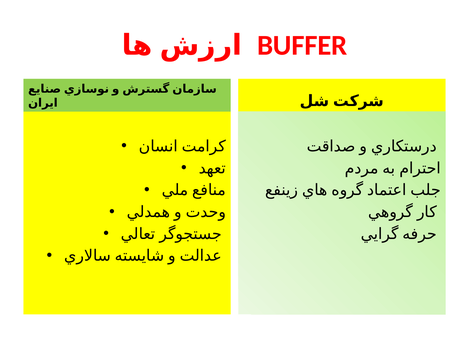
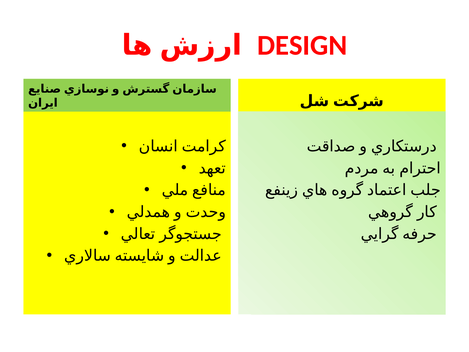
BUFFER: BUFFER -> DESIGN (302, 45)
